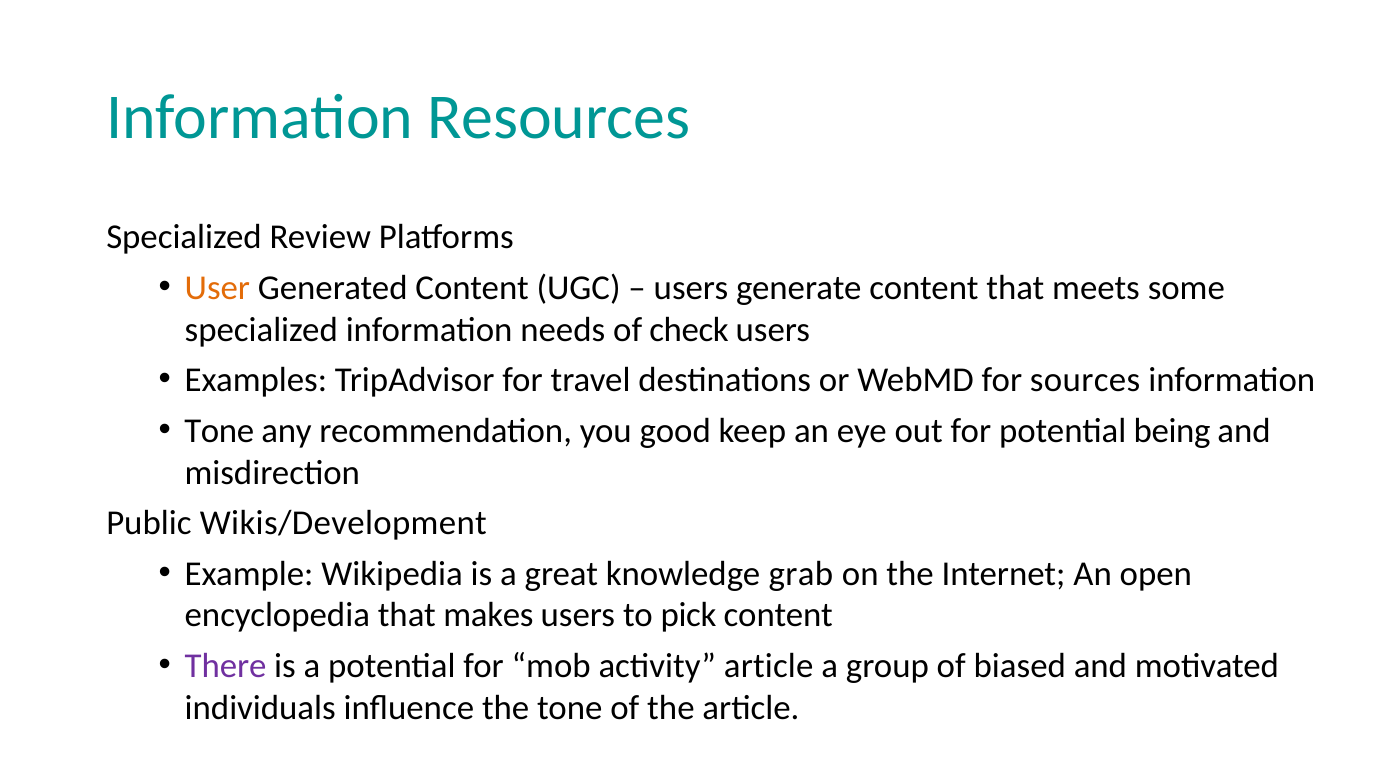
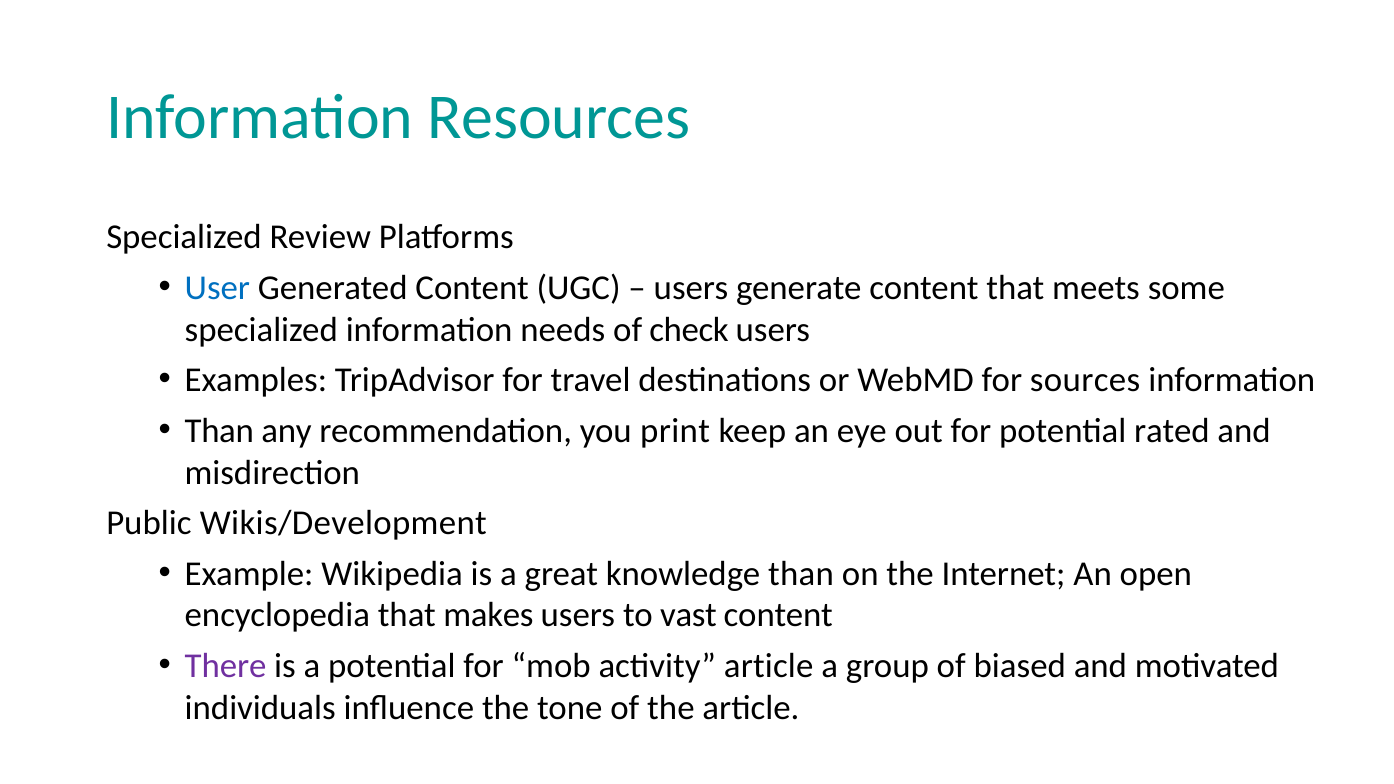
User colour: orange -> blue (217, 288)
Tone: Tone -> Than (219, 431)
good: good -> print (675, 431)
being: being -> rated (1172, 431)
knowledge grab: grab -> than (801, 574)
pick: pick -> vast (688, 616)
